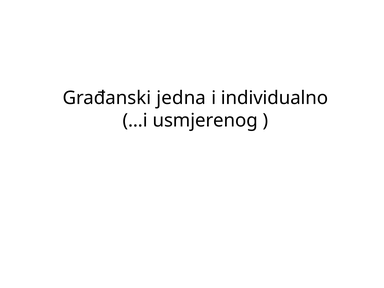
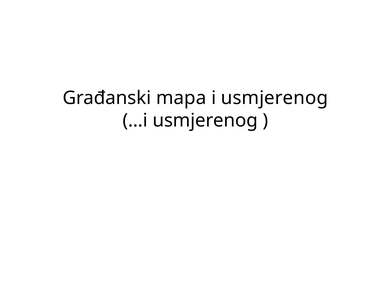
jedna: jedna -> mapa (181, 98)
i individualno: individualno -> usmjerenog (274, 98)
